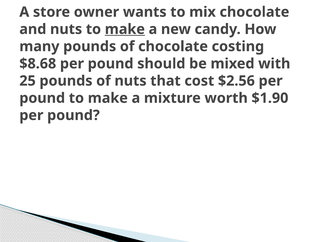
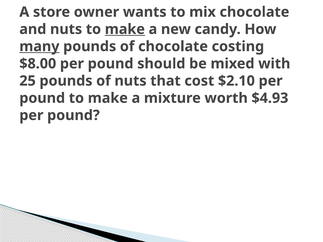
many underline: none -> present (39, 46)
$8.68: $8.68 -> $8.00 (38, 64)
$2.56: $2.56 -> $2.10 (236, 81)
$1.90: $1.90 -> $4.93 (270, 98)
